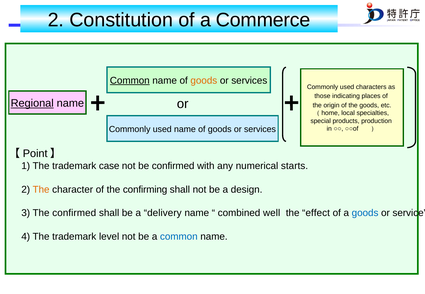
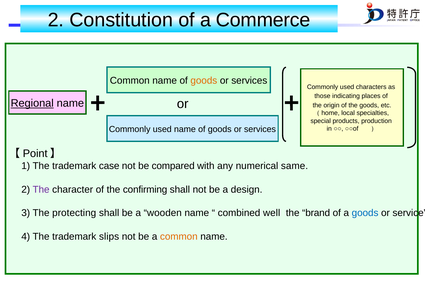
Common underline: present -> none (130, 81)
be confirmed: confirmed -> compared (173, 166)
starts: starts -> same (295, 166)
The colour: orange -> purple (41, 190)
The confirmed: confirmed -> protecting (74, 213)
delivery: delivery -> wooden (163, 213)
effect: effect -> brand (316, 213)
level: level -> slips (109, 237)
common colour: blue -> orange (179, 237)
